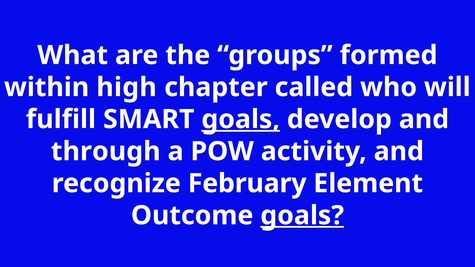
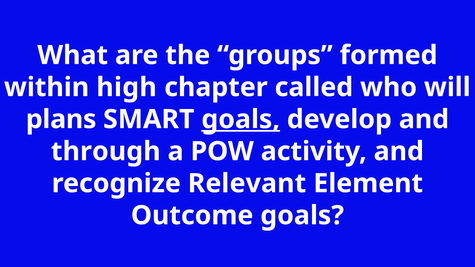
fulfill: fulfill -> plans (61, 119)
February: February -> Relevant (247, 184)
goals underline: present -> none (302, 216)
